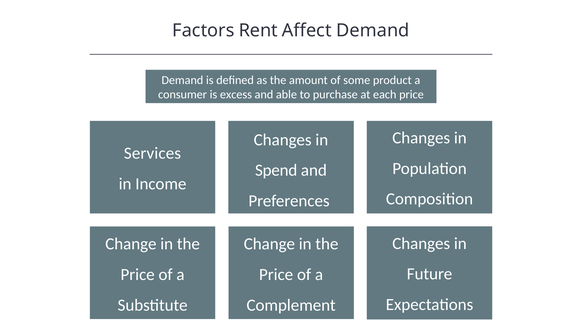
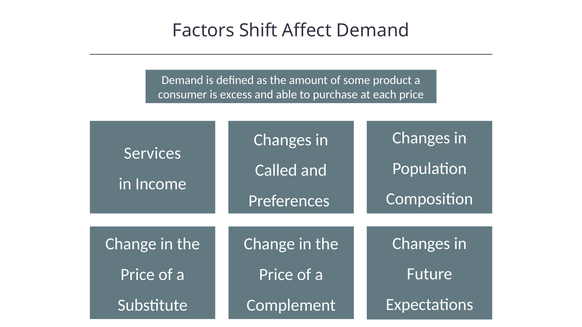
Rent: Rent -> Shift (258, 30)
Spend: Spend -> Called (276, 171)
